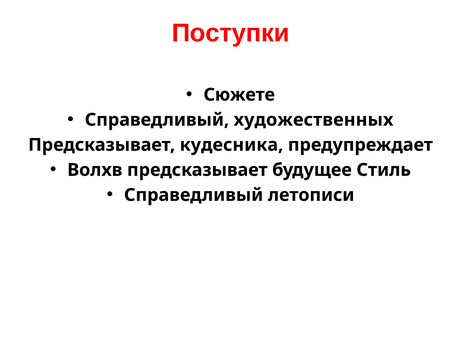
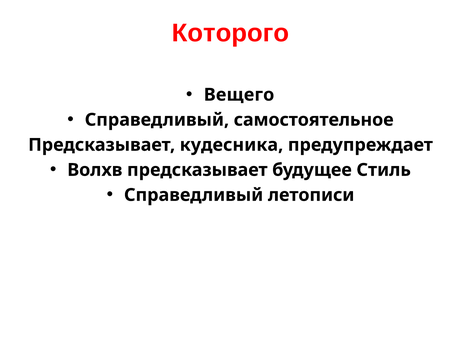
Поступки: Поступки -> Которого (230, 33)
Сюжете: Сюжете -> Вещего (239, 95)
художественных: художественных -> самостоятельное (314, 120)
